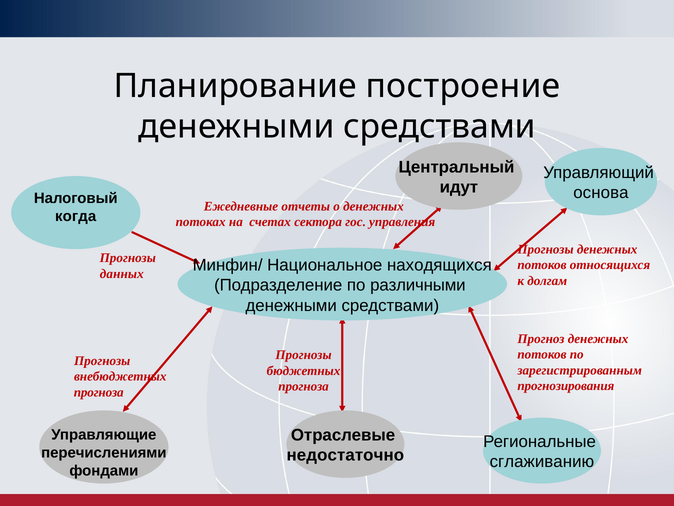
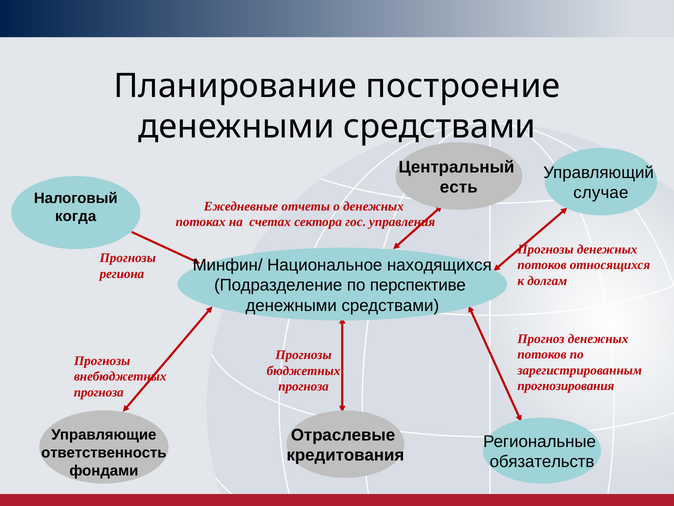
идут: идут -> есть (459, 187)
основа: основа -> случае (601, 193)
данных: данных -> региона (122, 273)
различными: различными -> перспективе (418, 285)
перечислениями: перечислениями -> ответственность (104, 453)
недостаточно: недостаточно -> кредитования (345, 455)
сглаживанию: сглаживанию -> обязательств (542, 461)
